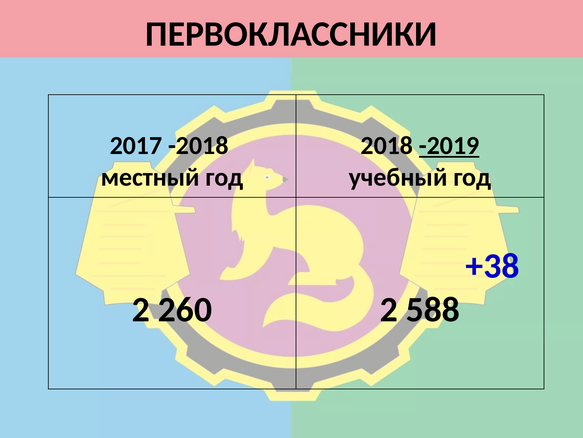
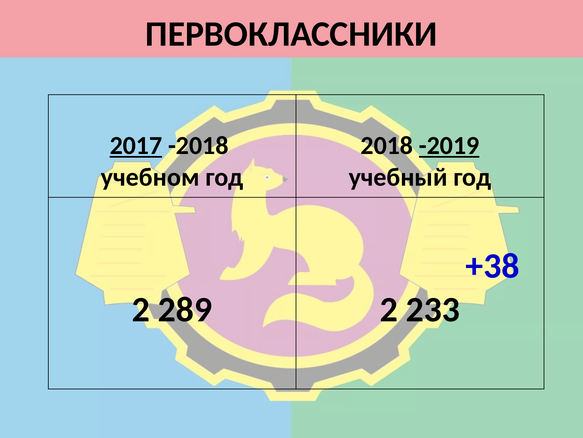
2017 underline: none -> present (136, 145)
местный: местный -> учебном (150, 177)
260: 260 -> 289 (185, 309)
588: 588 -> 233 (433, 309)
